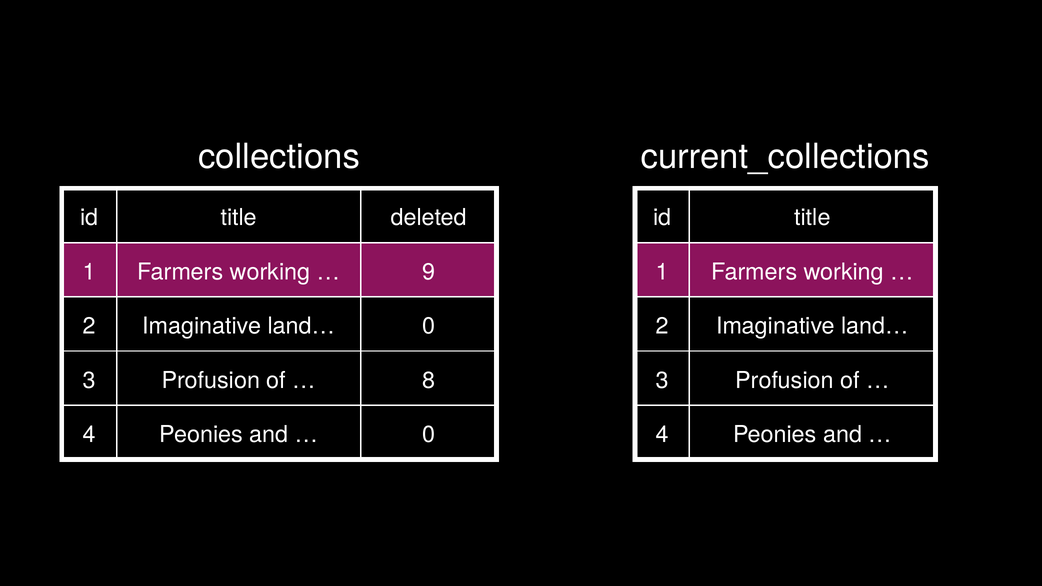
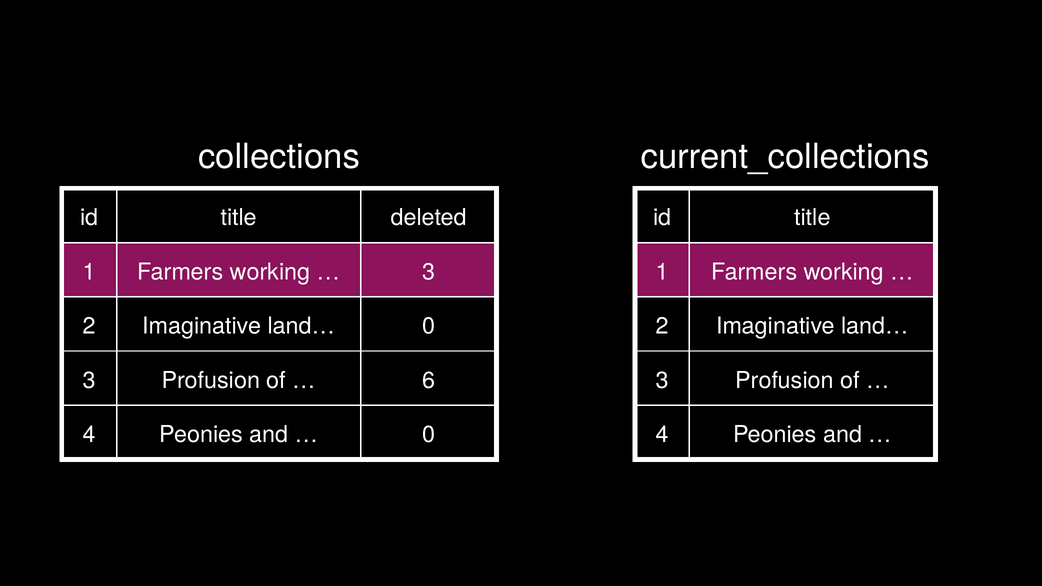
9: 9 -> 3 (429, 272)
8: 8 -> 6 (429, 381)
